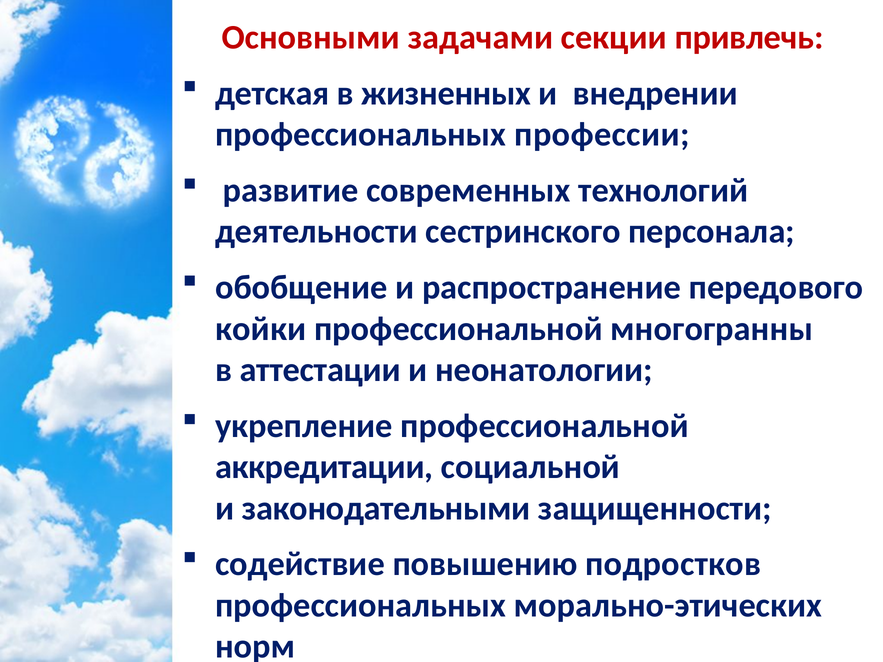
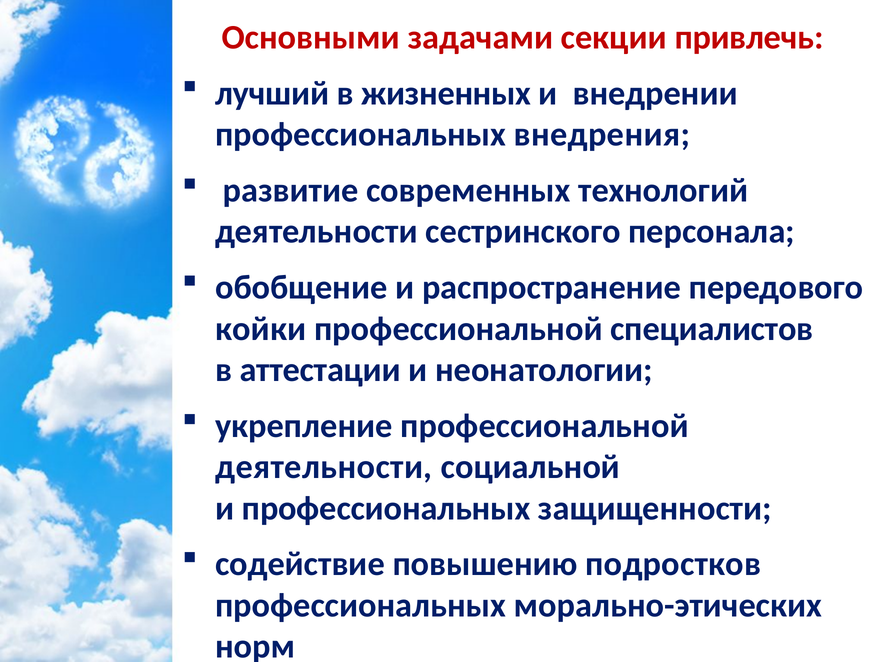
детская: детская -> лучший (272, 93)
профессии: профессии -> внедрения (602, 134)
многогранны: многогранны -> специалистов (712, 329)
аккредитации: аккредитации -> деятельности (324, 467)
и законодательными: законодательными -> профессиональных (386, 508)
